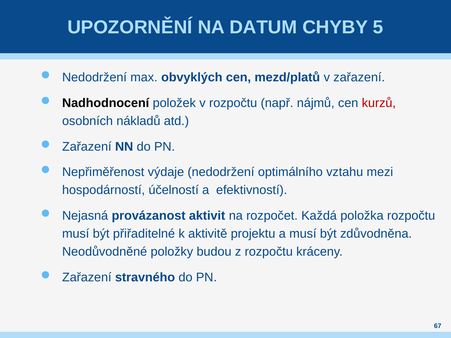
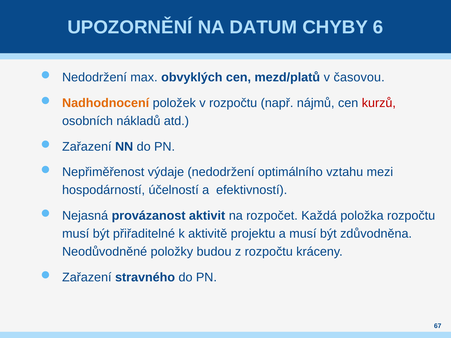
5: 5 -> 6 (378, 27)
v zařazení: zařazení -> časovou (359, 78)
Nadhodnocení colour: black -> orange (106, 103)
